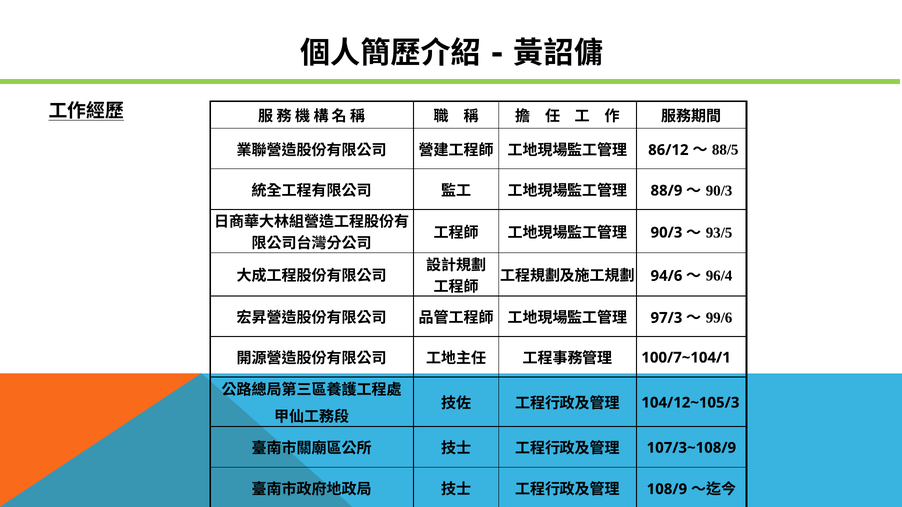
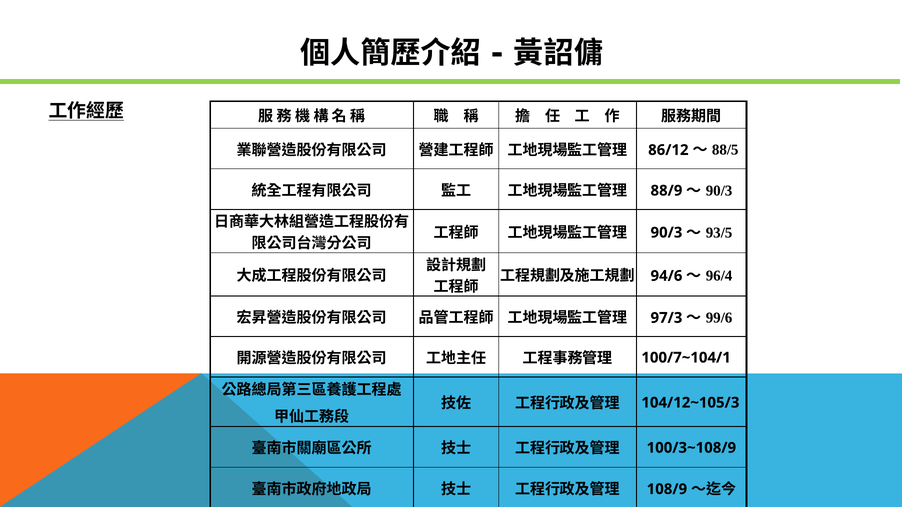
107/3~108/9: 107/3~108/9 -> 100/3~108/9 (691, 448)
